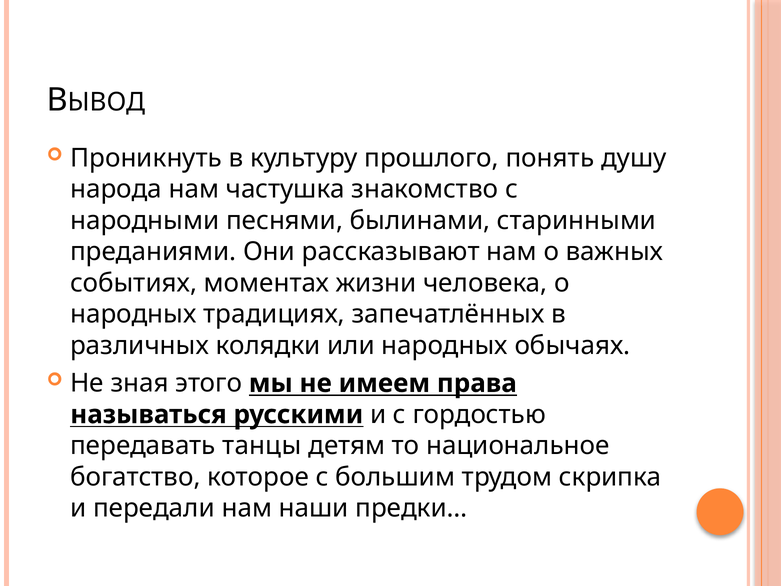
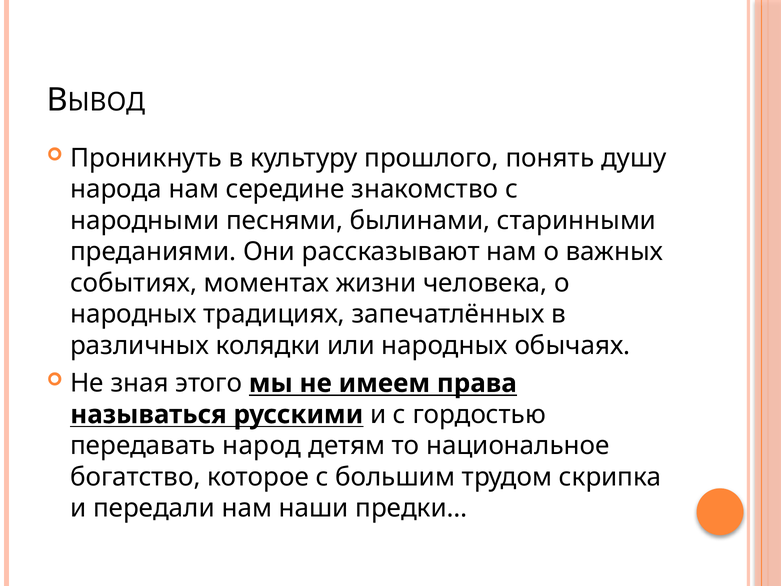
частушка: частушка -> середине (285, 189)
танцы: танцы -> народ (262, 446)
